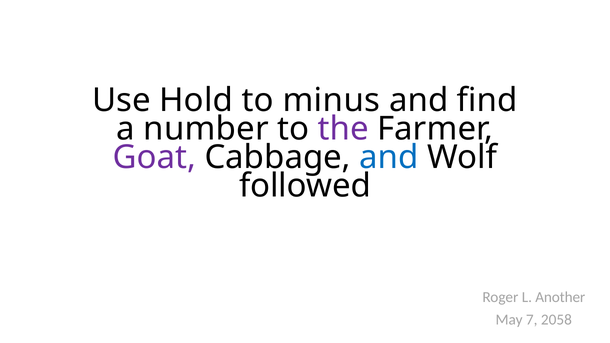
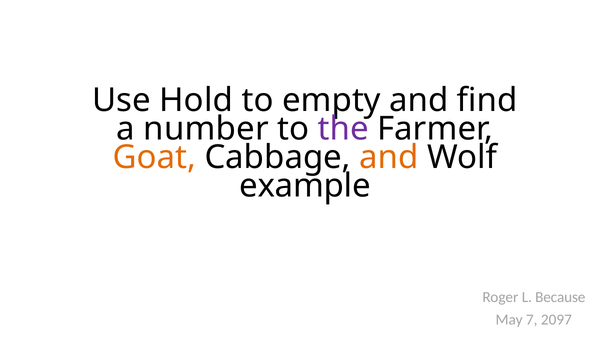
minus: minus -> empty (332, 100)
Goat colour: purple -> orange (154, 157)
and colour: blue -> orange (389, 157)
followed: followed -> example (305, 186)
Another: Another -> Because (560, 297)
2058: 2058 -> 2097 (556, 320)
